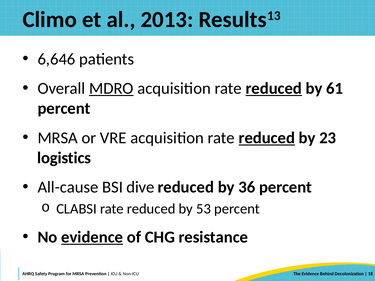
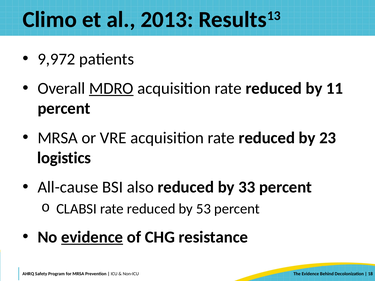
6,646: 6,646 -> 9,972 (56, 59)
reduced underline: present -> none (274, 88)
61: 61 -> 11 (335, 88)
reduced underline: present -> none (267, 138)
dive: dive -> also (140, 187)
36: 36 -> 33 (247, 187)
